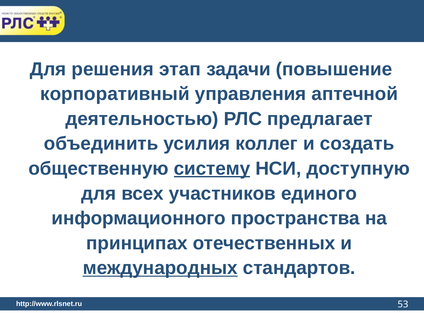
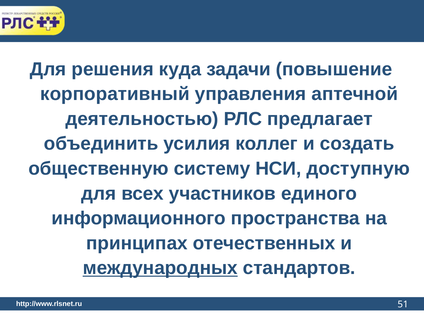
этап: этап -> куда (180, 69)
систему underline: present -> none (212, 169)
53: 53 -> 51 (403, 304)
